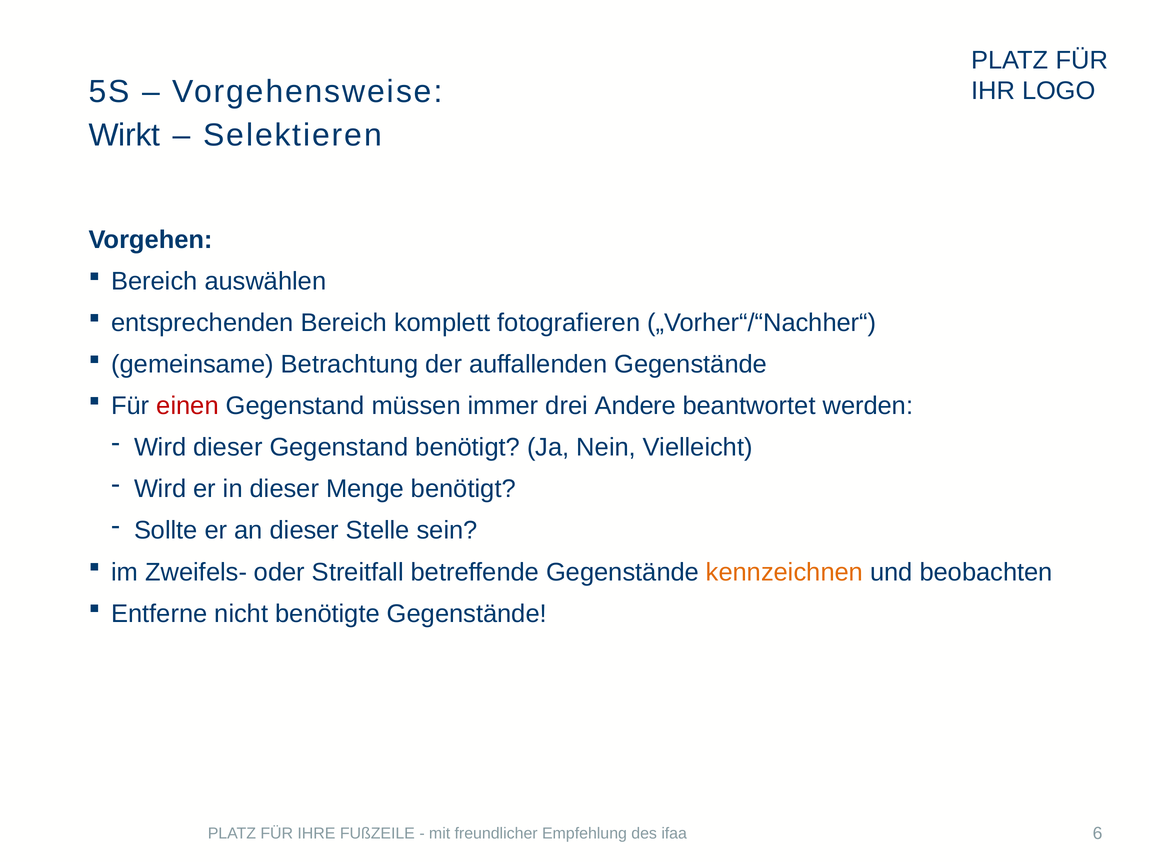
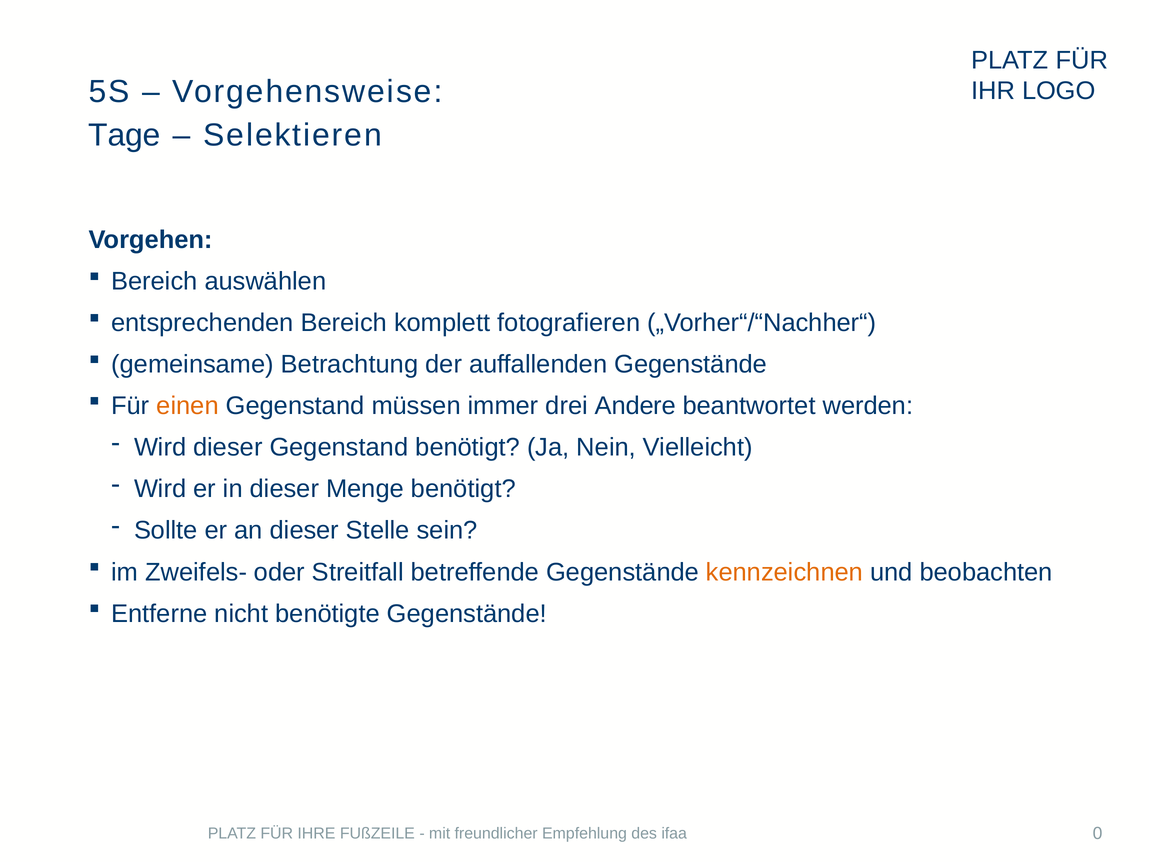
Wirkt: Wirkt -> Tage (124, 135)
einen colour: red -> orange (188, 406)
6: 6 -> 0 (1098, 833)
